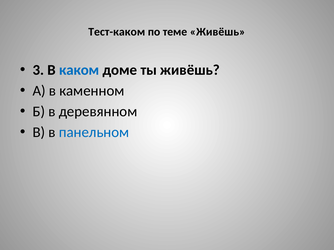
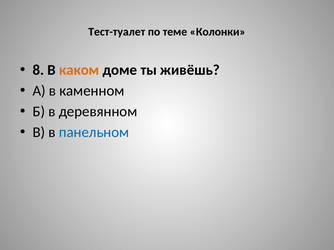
Тест-каком: Тест-каком -> Тест-туалет (117, 32)
теме Живёшь: Живёшь -> Колонки (218, 32)
3: 3 -> 8 (38, 70)
каком colour: blue -> orange (79, 70)
